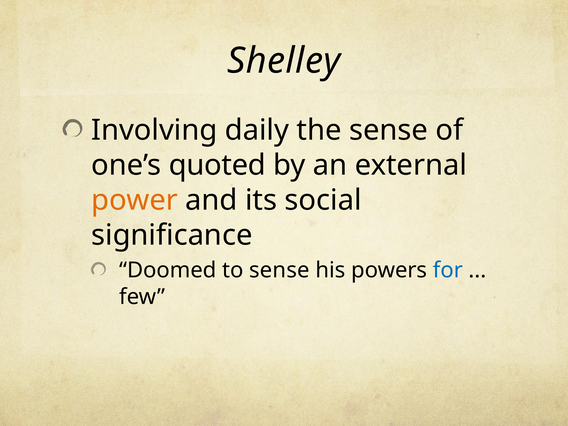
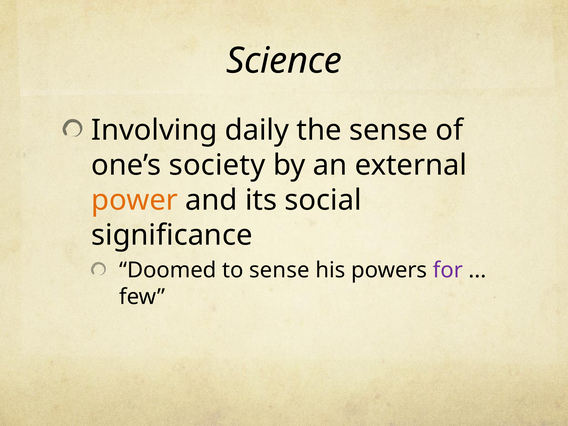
Shelley: Shelley -> Science (284, 61)
quoted: quoted -> society (217, 165)
for colour: blue -> purple (448, 270)
